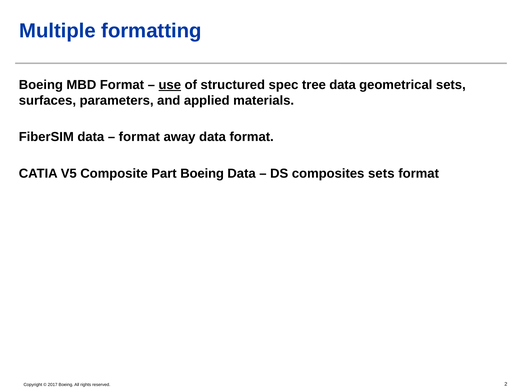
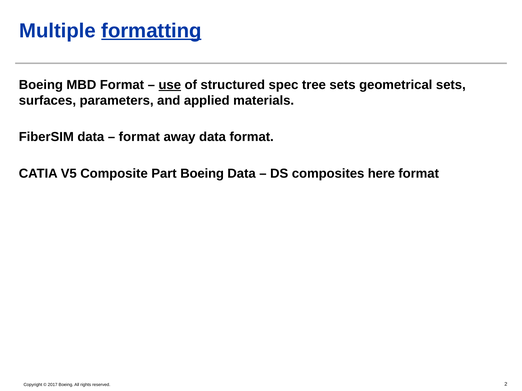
formatting underline: none -> present (151, 31)
tree data: data -> sets (343, 85)
composites sets: sets -> here (381, 174)
